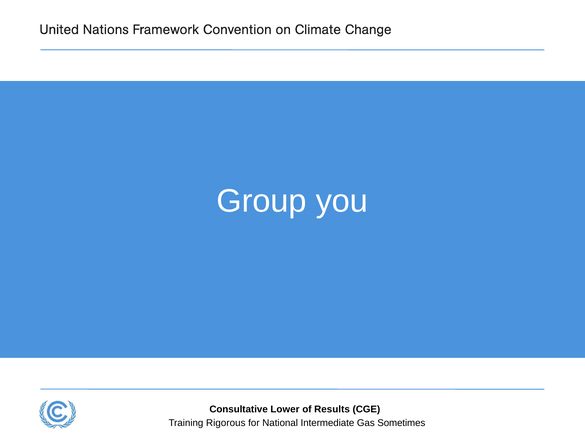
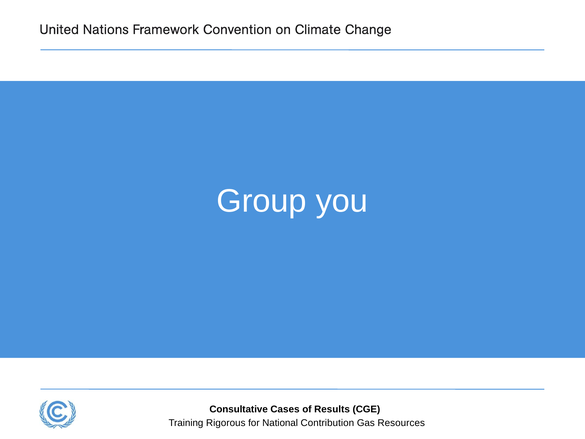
Lower: Lower -> Cases (285, 409)
Intermediate: Intermediate -> Contribution (327, 423)
Sometimes: Sometimes -> Resources (401, 423)
